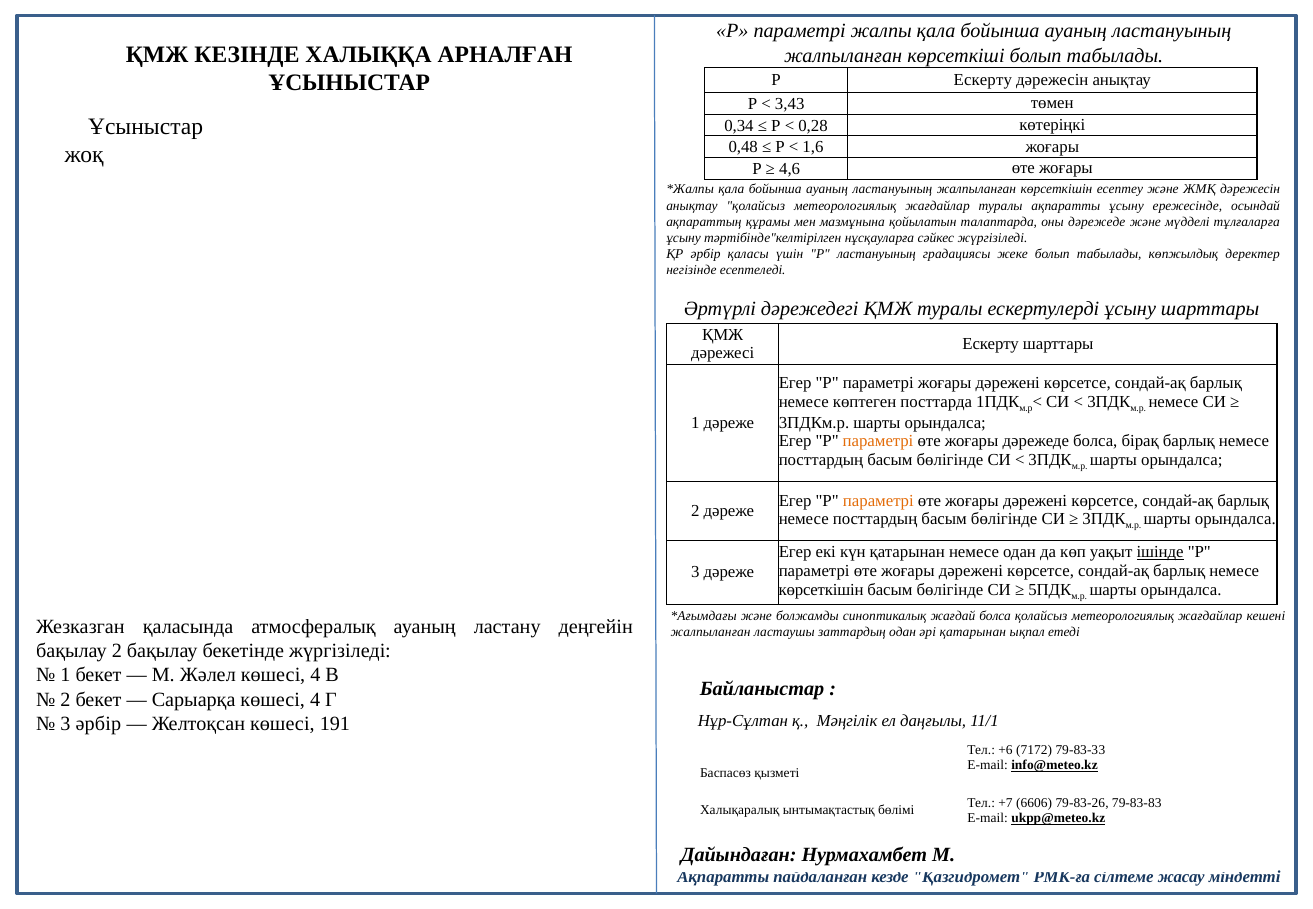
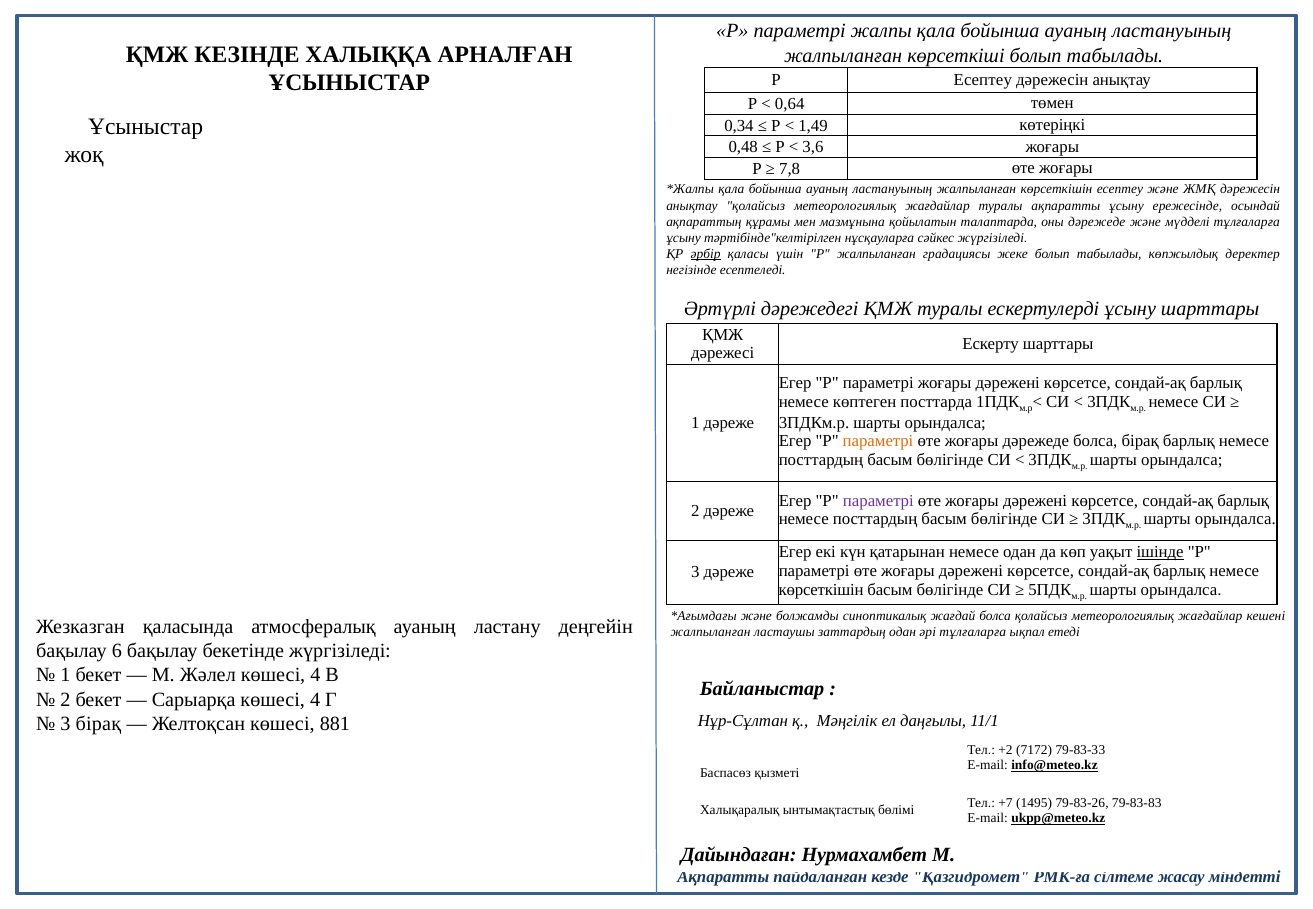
Р Ескерту: Ескерту -> Есептеу (983, 80)
3,43: 3,43 -> 0,64 (790, 104)
0,28: 0,28 -> 1,49 (813, 126)
1,6: 1,6 -> 3,6 (813, 147)
4,6: 4,6 -> 7,8 (790, 169)
әрбір underline: none -> present (706, 254)
Р ластануының: ластануының -> жалпыланған (876, 254)
параметрі colour: orange -> purple (878, 500)
әрі қатарынан: қатарынан -> тұлғаларға (973, 632)
бақылау 2: 2 -> 6 (117, 651)
3 әрбір: әрбір -> бірақ (98, 724)
191: 191 -> 881 (335, 724)
+6: +6 -> +2 (1006, 750)
6606: 6606 -> 1495 (1034, 803)
